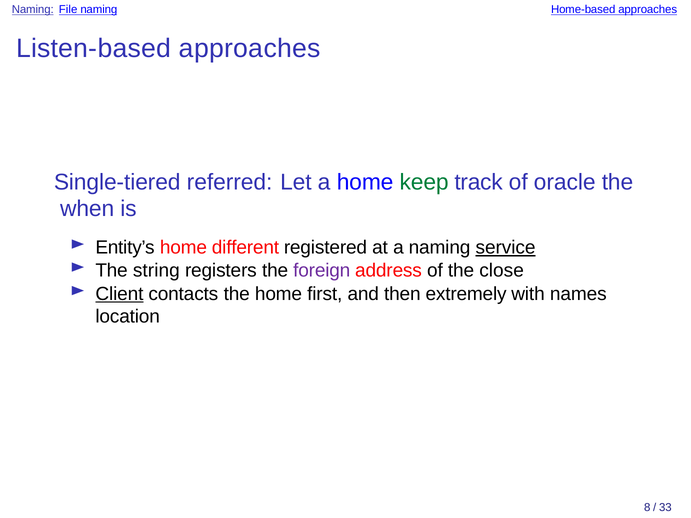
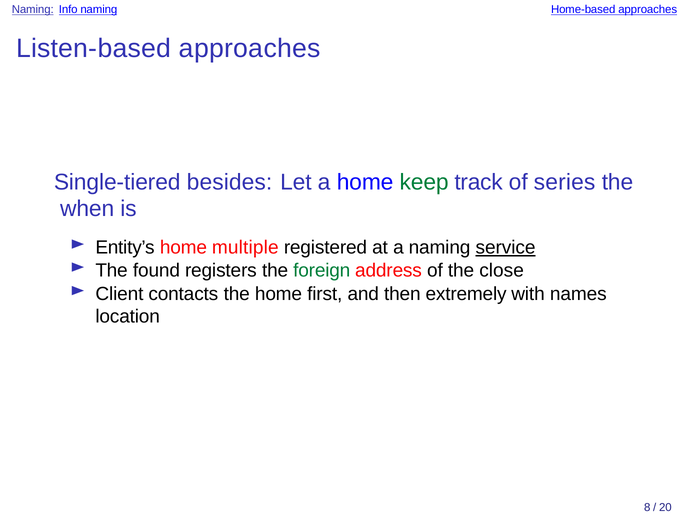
File: File -> Info (68, 10)
referred: referred -> besides (229, 182)
oracle: oracle -> series (565, 182)
different: different -> multiple (245, 248)
string: string -> found (156, 271)
foreign colour: purple -> green (322, 271)
Client underline: present -> none (119, 294)
33: 33 -> 20 (665, 508)
